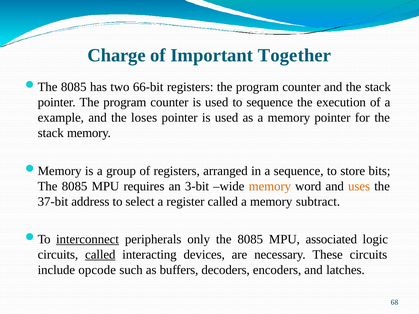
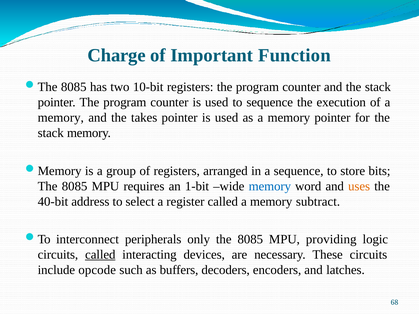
Together: Together -> Function (295, 55)
66-bit: 66-bit -> 10-bit (148, 87)
example: example -> memory (61, 118)
loses: loses -> takes (144, 118)
3-bit: 3-bit -> 1-bit (197, 186)
memory colour: orange -> blue (270, 186)
37-bit: 37-bit -> 40-bit (53, 202)
interconnect underline: present -> none (88, 239)
associated: associated -> providing (331, 239)
